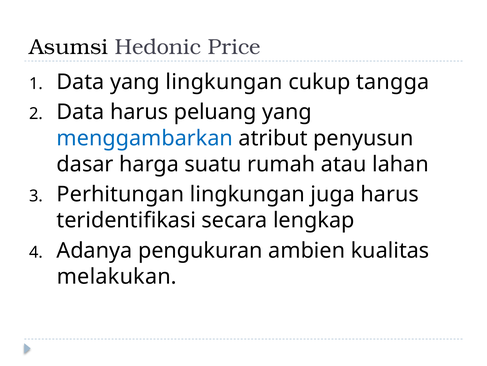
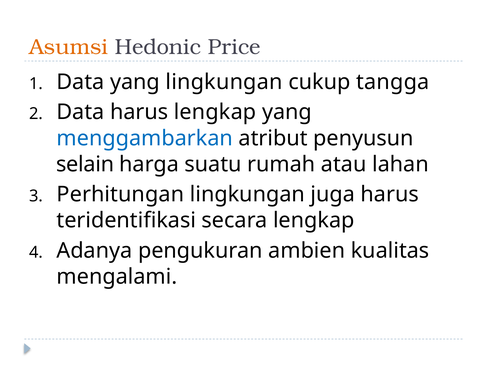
Asumsi colour: black -> orange (69, 47)
harus peluang: peluang -> lengkap (215, 112)
dasar: dasar -> selain (85, 164)
melakukan: melakukan -> mengalami (117, 276)
